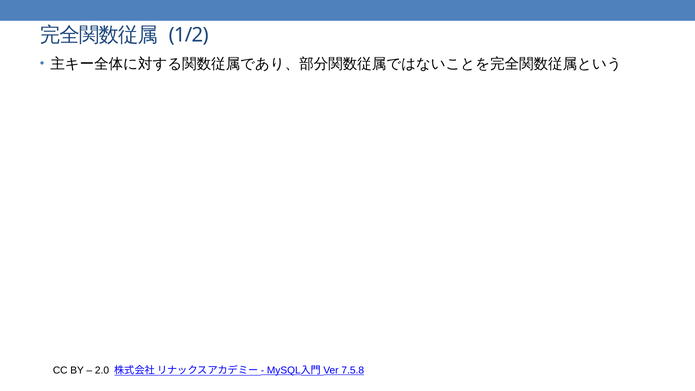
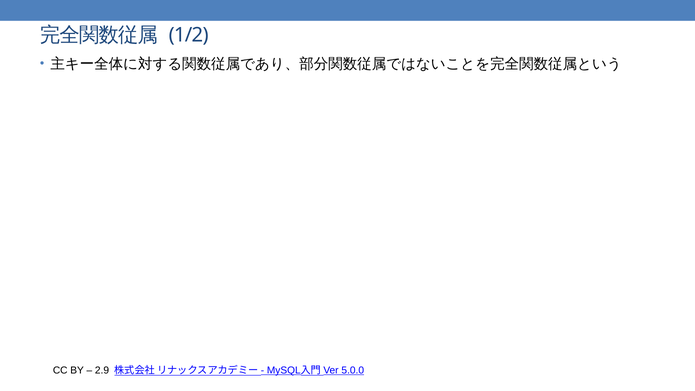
2.0: 2.0 -> 2.9 (102, 370)
7.5.8: 7.5.8 -> 5.0.0 (353, 370)
